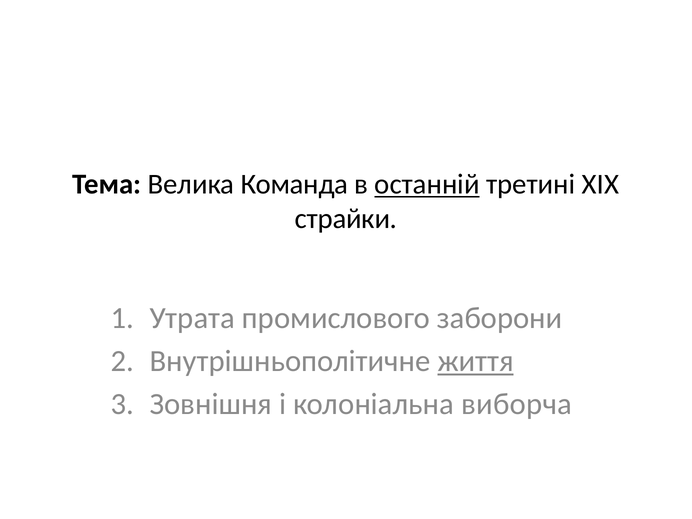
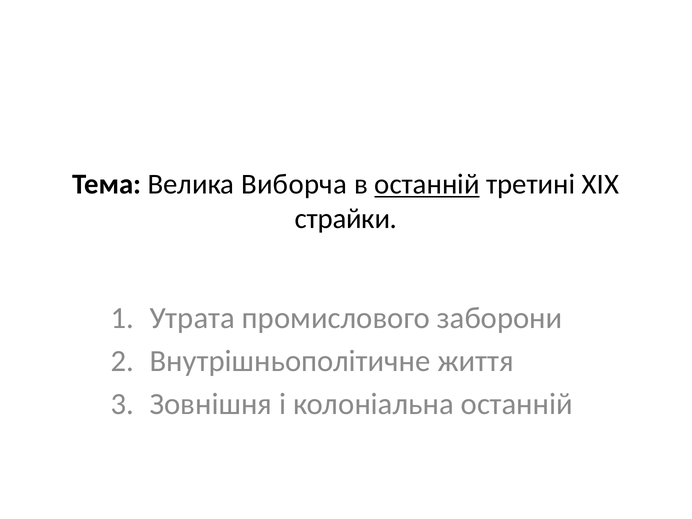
Команда: Команда -> Виборча (294, 184)
життя underline: present -> none (476, 361)
колоніальна виборча: виборча -> останній (517, 404)
